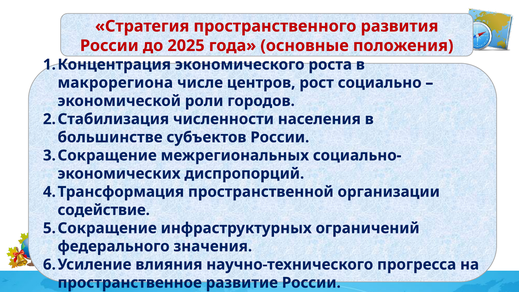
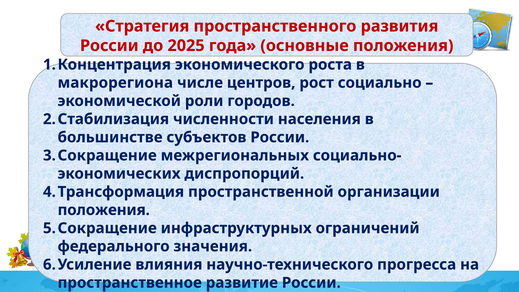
содействие: содействие -> положения (104, 210)
